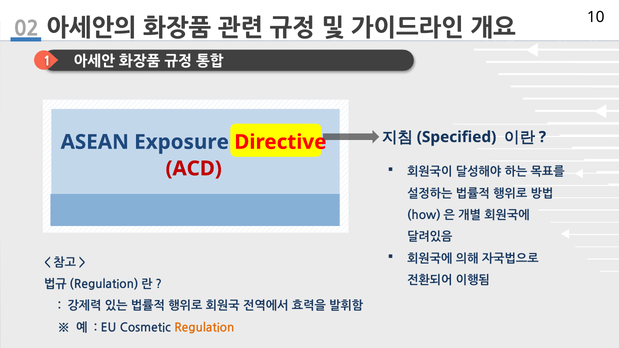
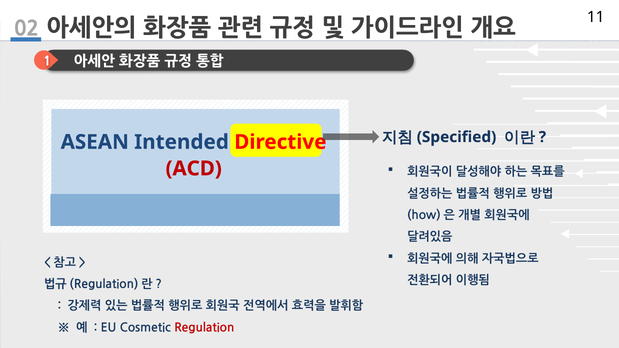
10: 10 -> 11 (596, 17)
Exposure: Exposure -> Intended (182, 142)
Regulation colour: orange -> red (204, 328)
